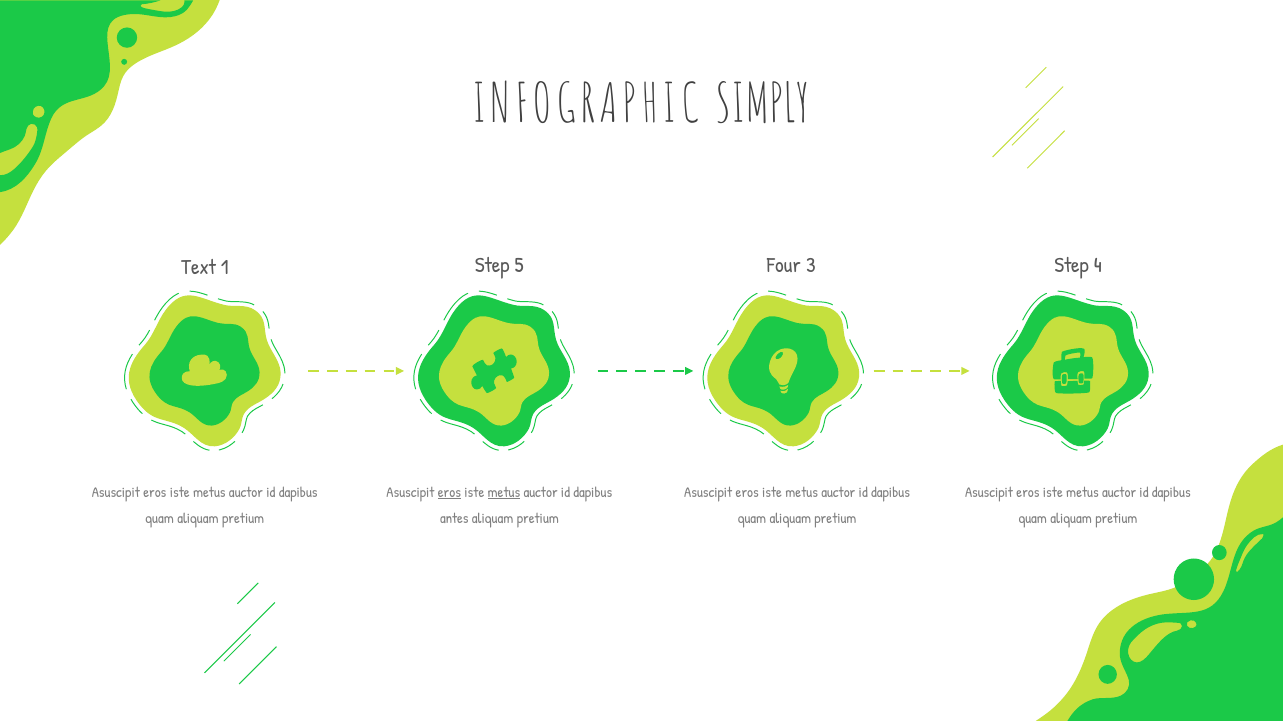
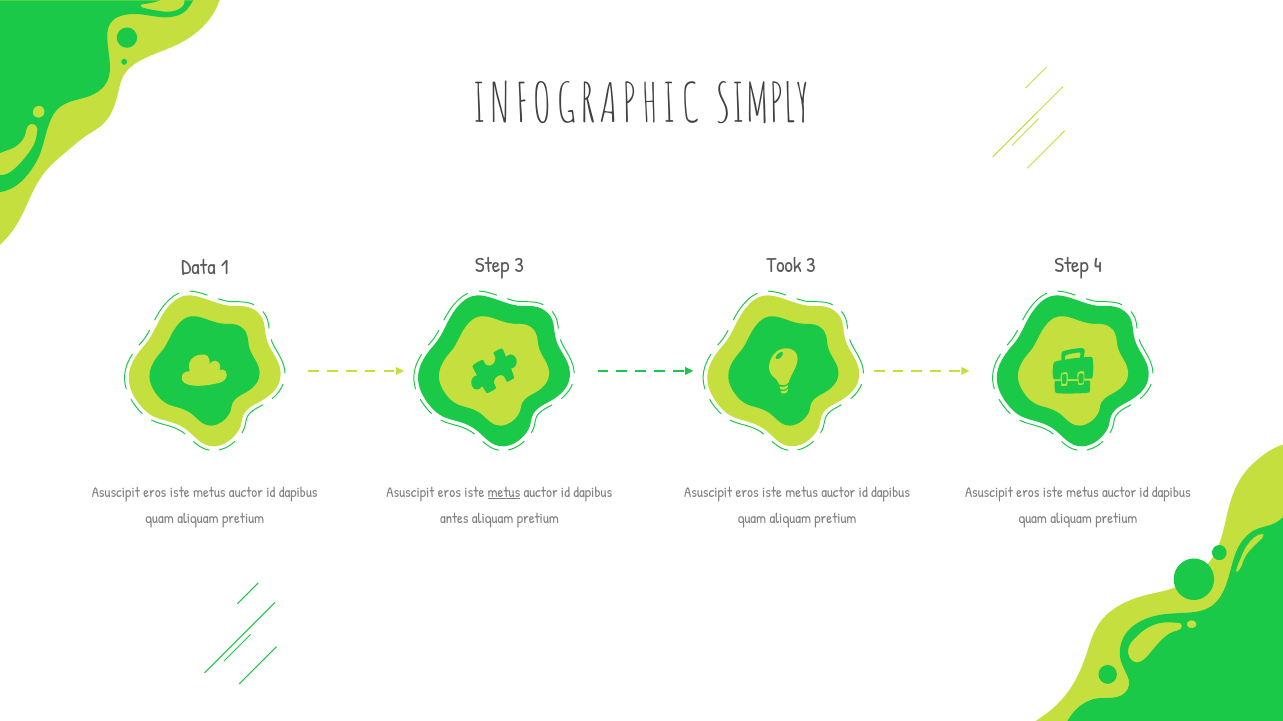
Step 5: 5 -> 3 (519, 265)
Four: Four -> Took (784, 265)
Text: Text -> Data (198, 268)
eros underline: present -> none (449, 493)
